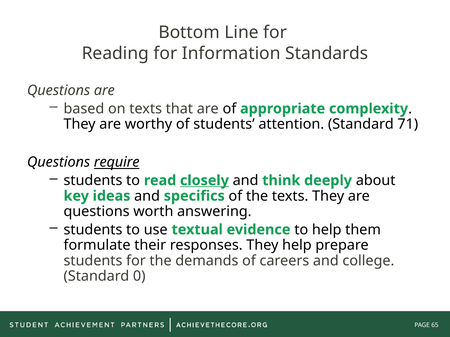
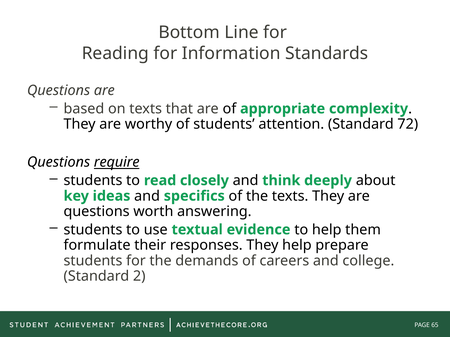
71: 71 -> 72 (408, 124)
closely underline: present -> none (204, 181)
0: 0 -> 2 (139, 277)
